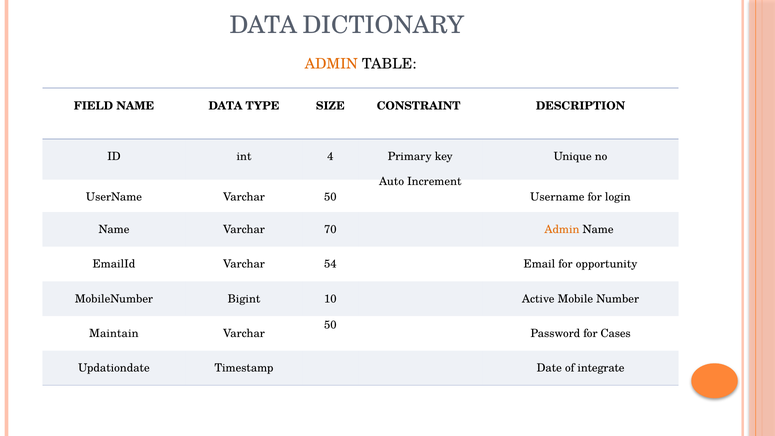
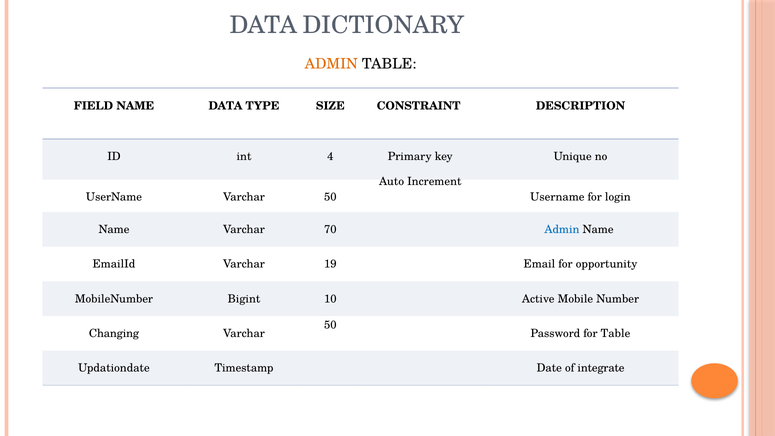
Admin colour: orange -> blue (562, 230)
54: 54 -> 19 (330, 264)
Maintain: Maintain -> Changing (114, 333)
for Cases: Cases -> Table (615, 333)
